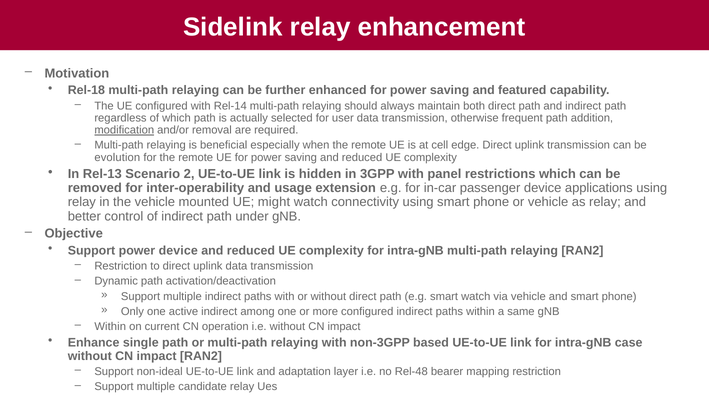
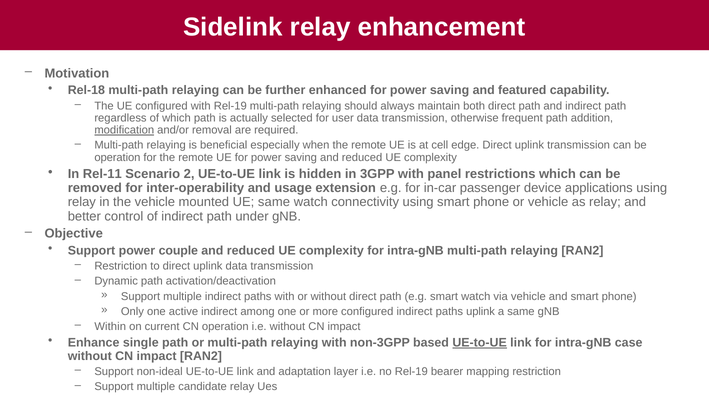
with Rel-14: Rel-14 -> Rel-19 (230, 106)
evolution: evolution -> operation (117, 157)
Rel-13: Rel-13 -> Rel-11 (102, 174)
UE might: might -> same (274, 202)
power device: device -> couple (178, 250)
paths within: within -> uplink (481, 311)
UE-to-UE underline: none -> present (480, 343)
no Rel-48: Rel-48 -> Rel-19 (411, 371)
